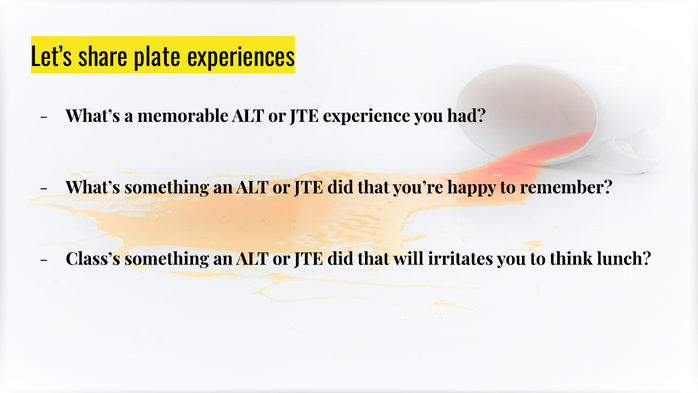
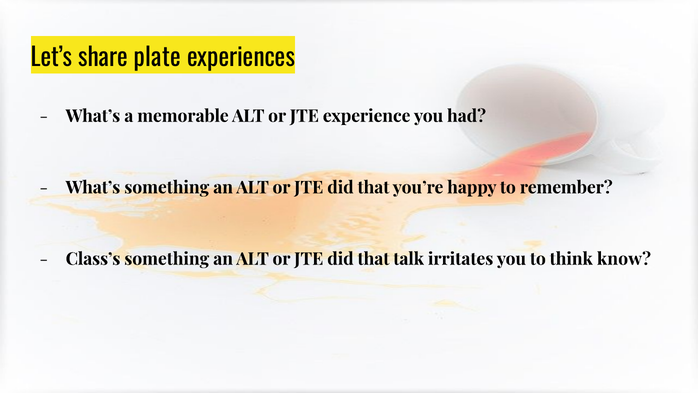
will: will -> talk (409, 259)
lunch: lunch -> know (624, 259)
